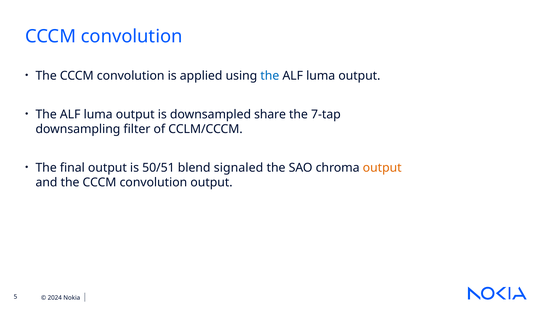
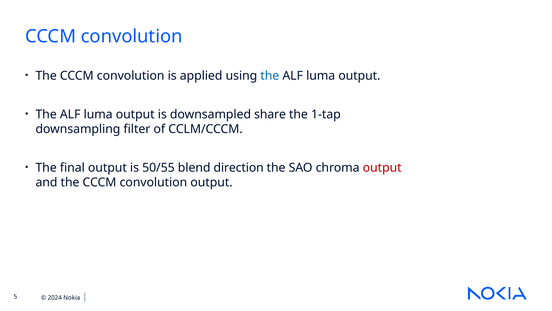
7-tap: 7-tap -> 1-tap (326, 114)
50/51: 50/51 -> 50/55 (158, 168)
signaled: signaled -> direction (239, 168)
output colour: orange -> red (382, 168)
